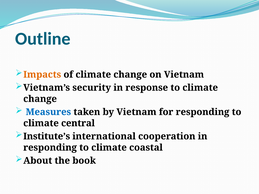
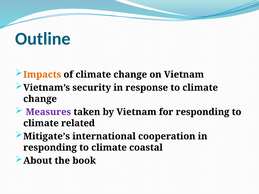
Measures colour: blue -> purple (48, 112)
central: central -> related (78, 123)
Institute’s: Institute’s -> Mitigate’s (47, 136)
